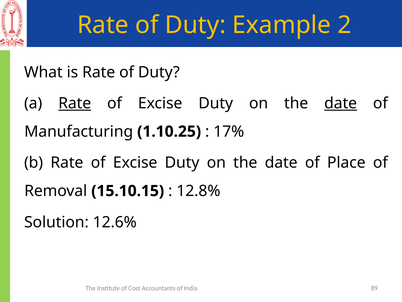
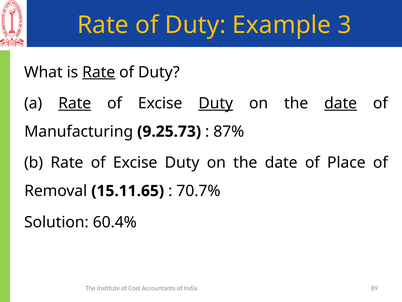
2: 2 -> 3 (344, 25)
Rate underline: none -> present (99, 72)
Duty underline: none -> present (216, 103)
1.10.25: 1.10.25 -> 9.25.73 (169, 131)
17%: 17% -> 87% (229, 131)
15.10.15: 15.10.15 -> 15.11.65 (128, 191)
12.8%: 12.8% -> 70.7% (198, 191)
12.6%: 12.6% -> 60.4% (115, 222)
